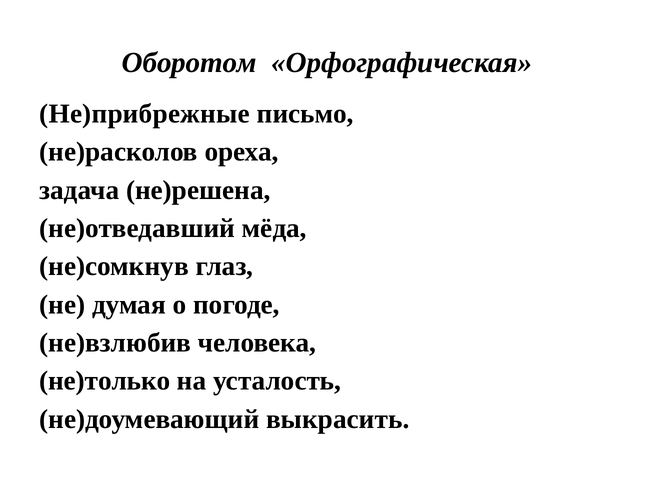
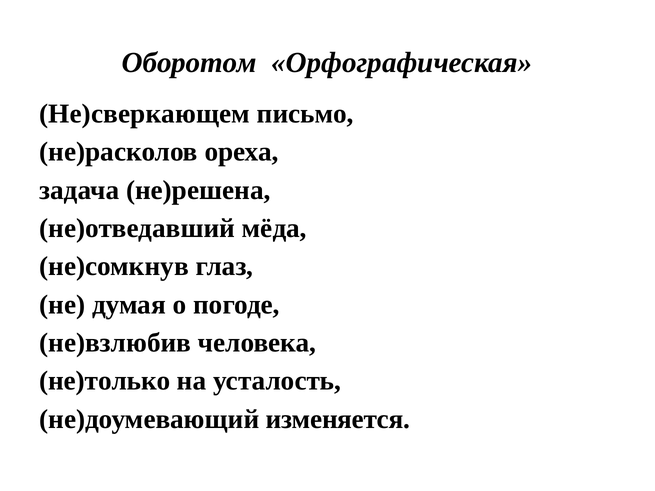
Не)прибрежные: Не)прибрежные -> Не)сверкающем (145, 114)
выкрасить: выкрасить -> изменяется (338, 419)
